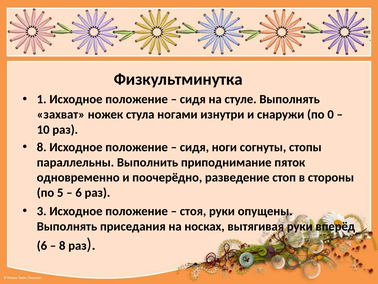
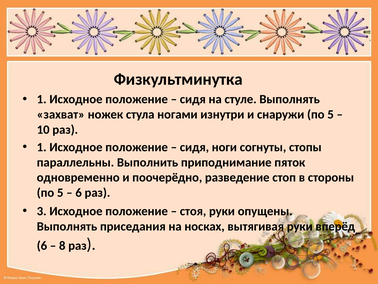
снаружи по 0: 0 -> 5 (331, 114)
8: 8 -> 1 (42, 147)
